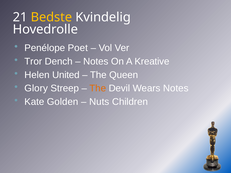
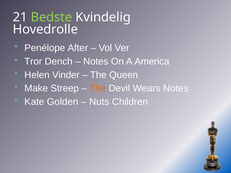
Bedste colour: yellow -> light green (51, 17)
Poet: Poet -> After (78, 48)
Kreative: Kreative -> America (152, 61)
United: United -> Vinder (66, 75)
Glory: Glory -> Make (36, 88)
